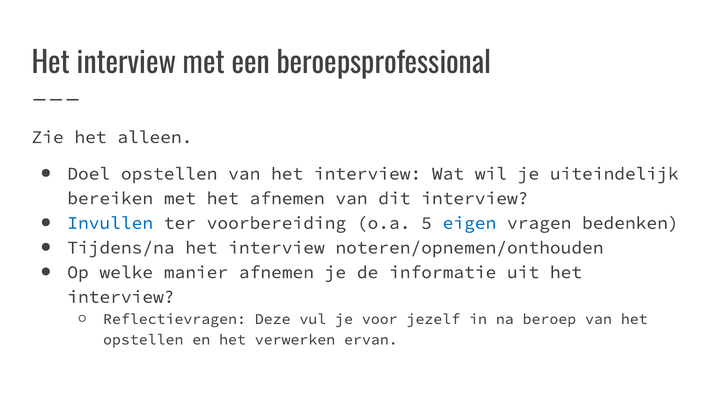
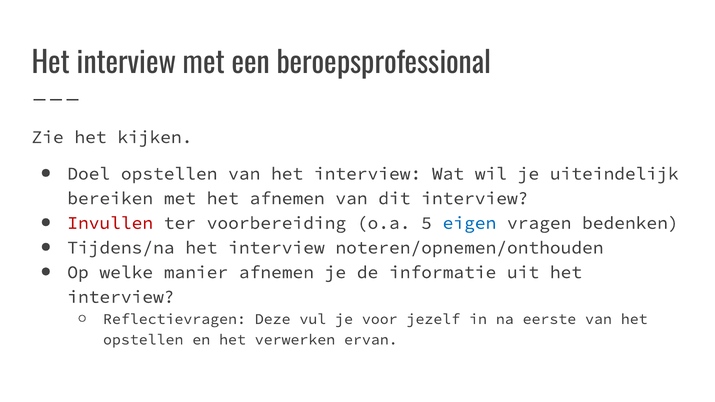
alleen: alleen -> kijken (155, 137)
Invullen colour: blue -> red (110, 223)
beroep: beroep -> eerste (549, 319)
